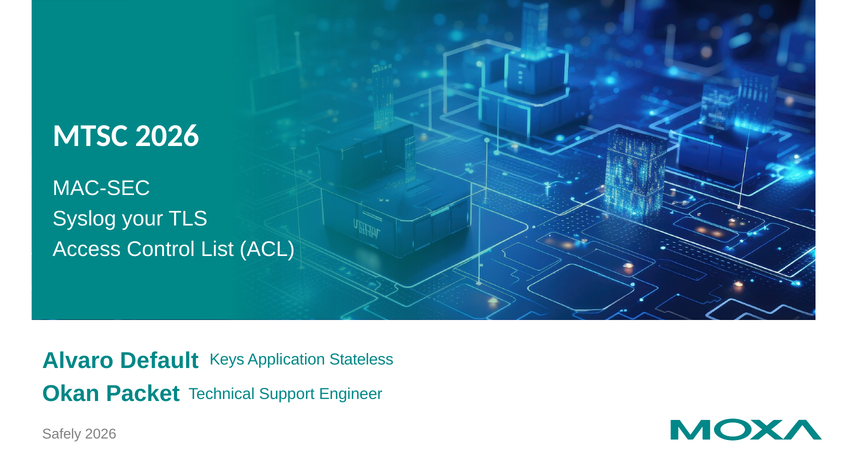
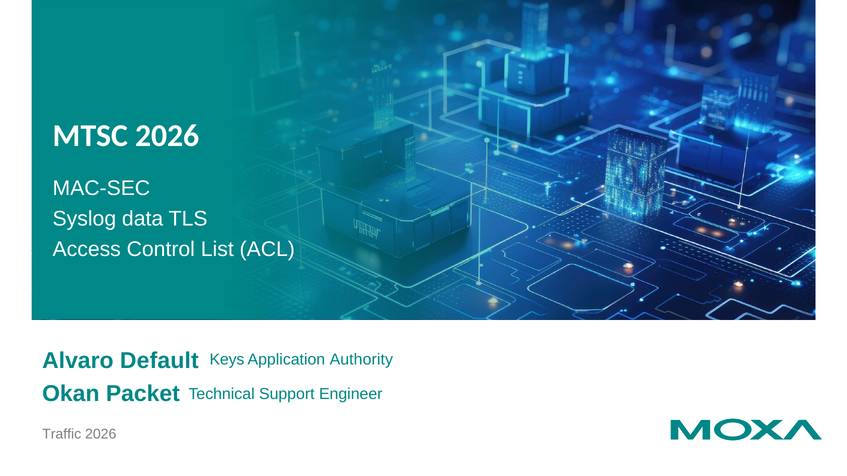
your: your -> data (143, 219)
Stateless: Stateless -> Authority (361, 360)
Safely: Safely -> Traffic (62, 434)
